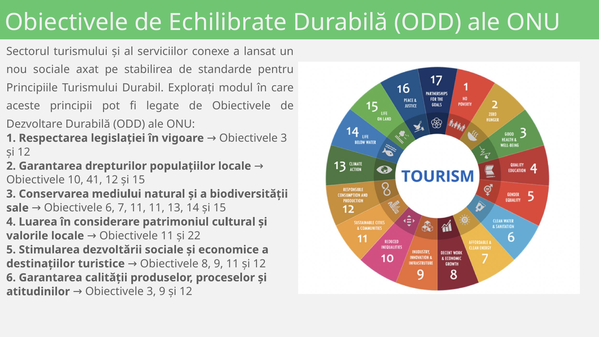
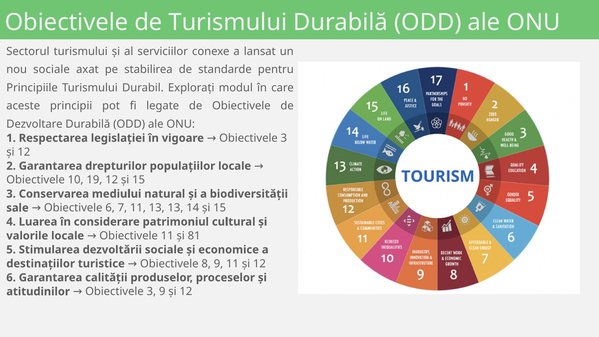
de Echilibrate: Echilibrate -> Turismului (228, 22)
41: 41 -> 19 (94, 180)
11 11: 11 -> 13 (157, 208)
22: 22 -> 81 (194, 236)
